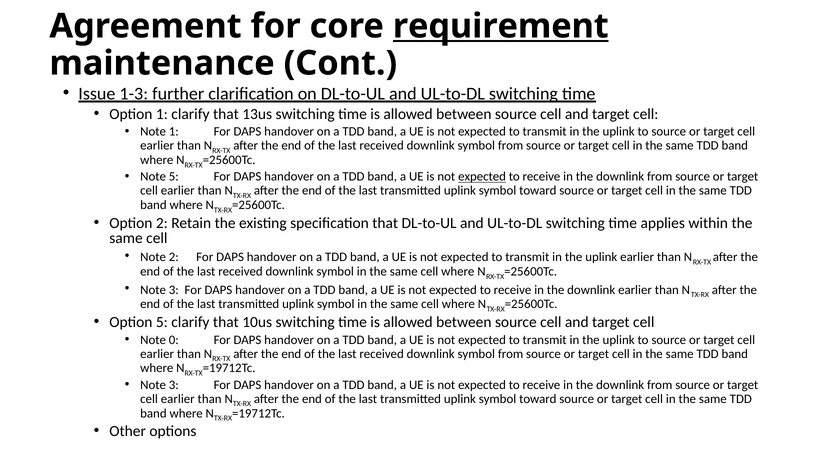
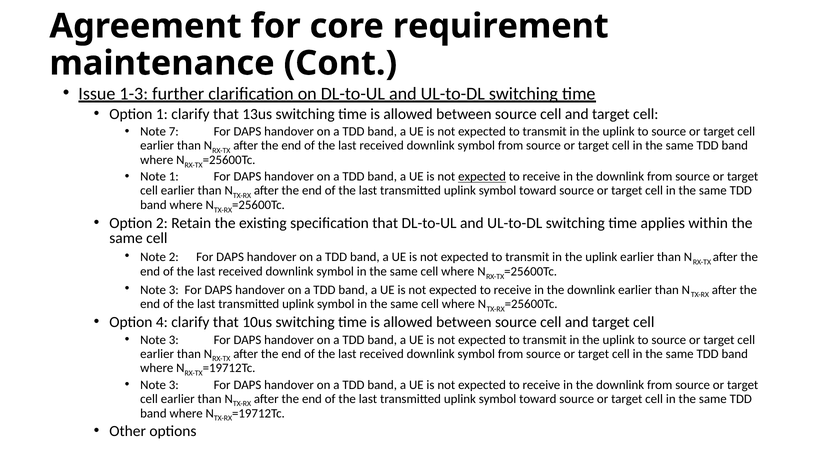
requirement underline: present -> none (501, 26)
Note 1: 1 -> 7 (174, 132)
Note 5: 5 -> 1 (174, 177)
Option 5: 5 -> 4 (162, 322)
0: 0 -> 3 (174, 340)
